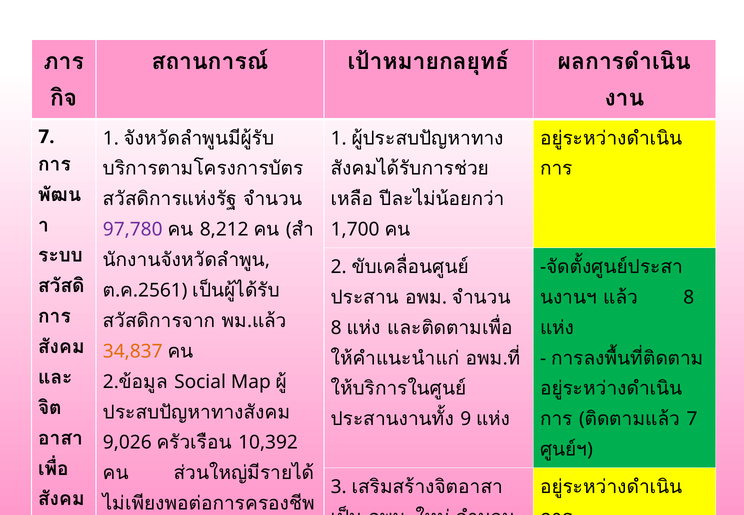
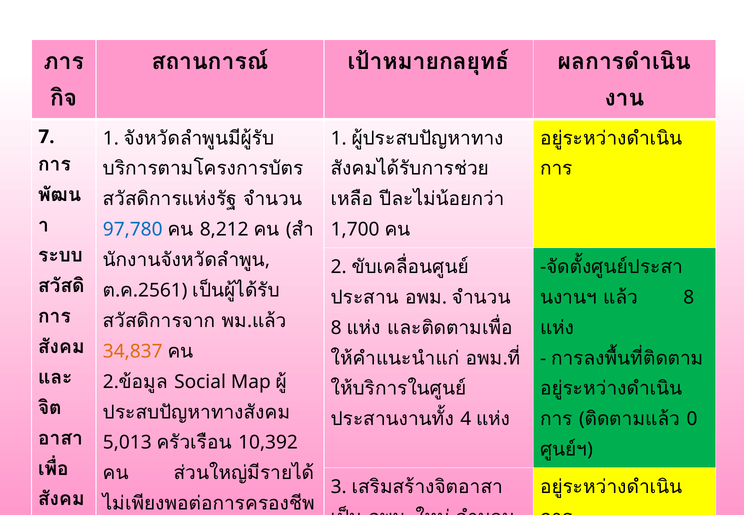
97,780 colour: purple -> blue (133, 230)
9: 9 -> 4 (466, 419)
7: 7 -> 0 (692, 419)
9,026: 9,026 -> 5,013 (127, 443)
